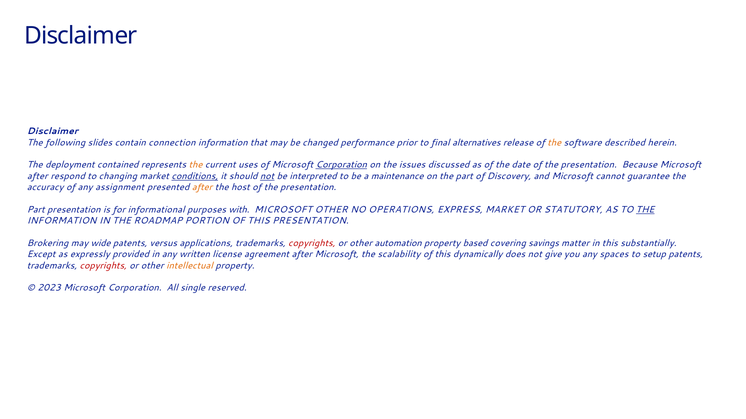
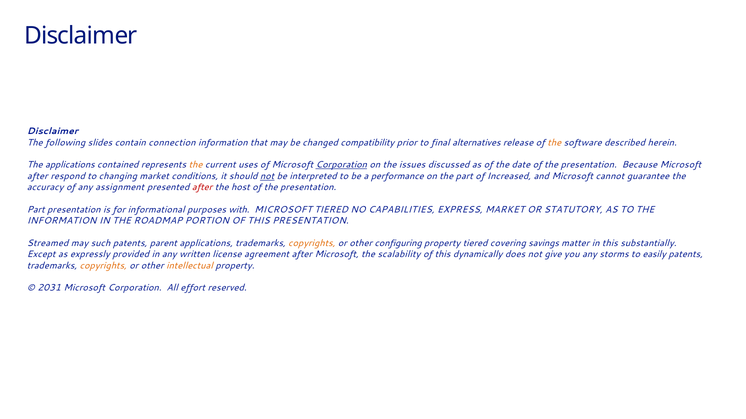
performance: performance -> compatibility (367, 143)
The deployment: deployment -> applications (70, 165)
conditions underline: present -> none (195, 176)
maintenance: maintenance -> performance (397, 176)
Discovery: Discovery -> Increased (509, 176)
after colour: orange -> red (202, 188)
MICROSOFT OTHER: OTHER -> TIERED (331, 210)
OPERATIONS: OPERATIONS -> CAPABILITIES (401, 210)
THE underline: present -> none (645, 210)
Brokering: Brokering -> Streamed (48, 243)
wide: wide -> such (101, 243)
versus: versus -> parent (163, 243)
copyrights colour: red -> orange (312, 243)
automation: automation -> configuring (398, 243)
property based: based -> tiered (475, 243)
spaces: spaces -> storms (614, 255)
setup: setup -> easily (654, 255)
copyrights colour: red -> orange (103, 266)
2023: 2023 -> 2031 (49, 288)
single: single -> effort (193, 288)
